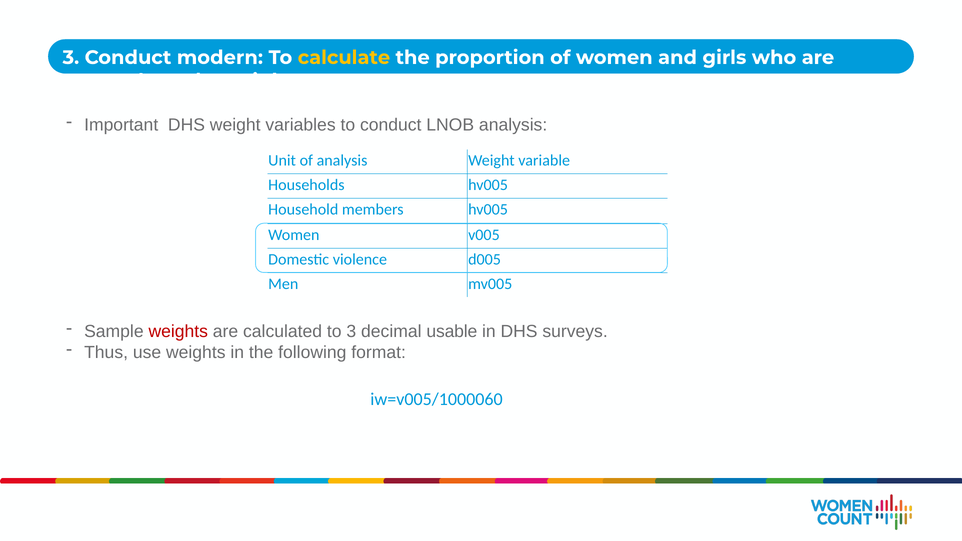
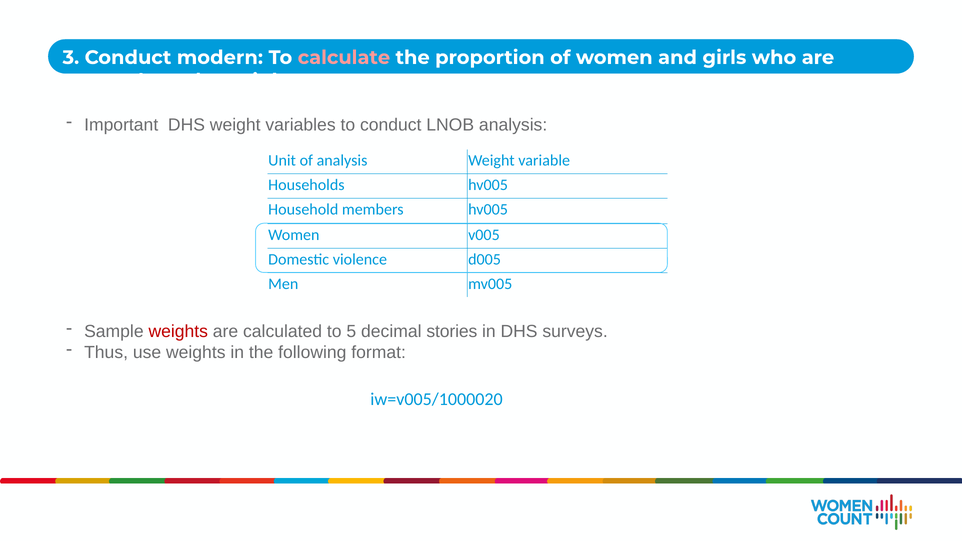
calculate colour: yellow -> pink (344, 58)
to 3: 3 -> 5 (351, 331)
usable: usable -> stories (452, 331)
iw=v005/1000060: iw=v005/1000060 -> iw=v005/1000020 (436, 400)
